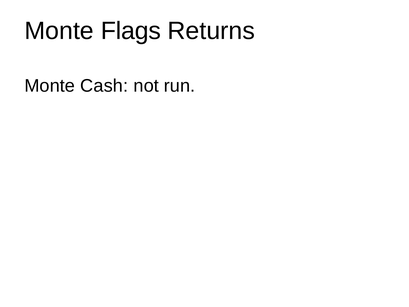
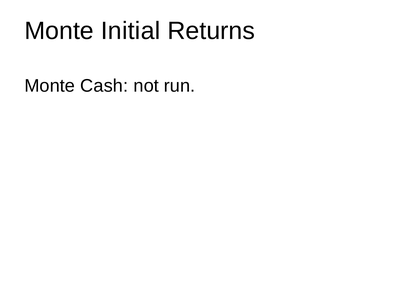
Flags: Flags -> Initial (131, 31)
